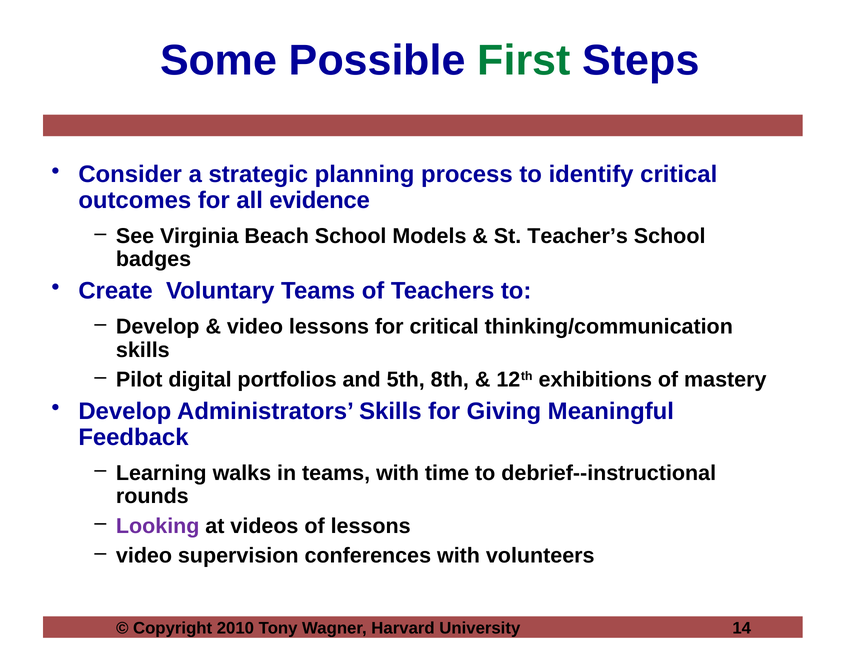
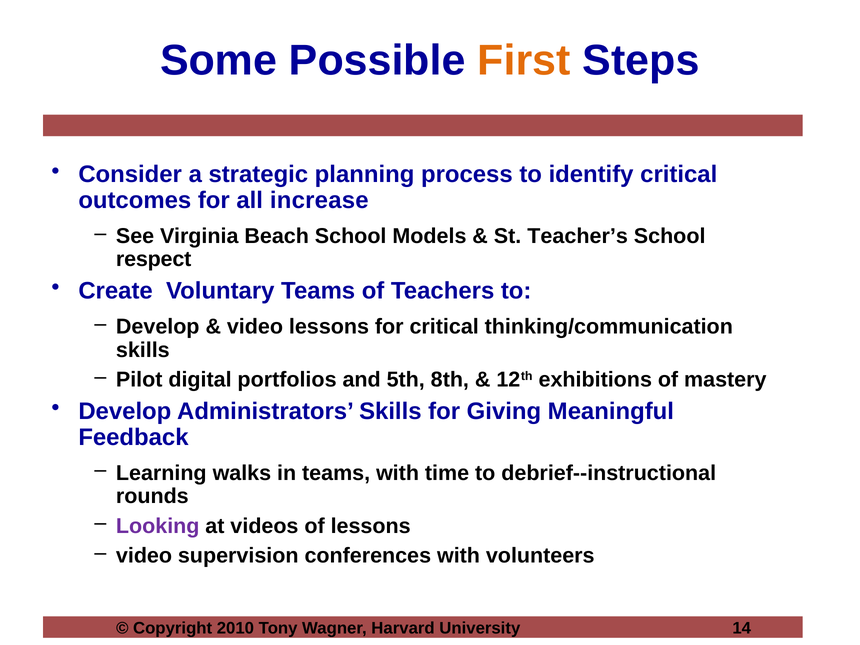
First colour: green -> orange (524, 61)
evidence: evidence -> increase (319, 200)
badges: badges -> respect (154, 259)
